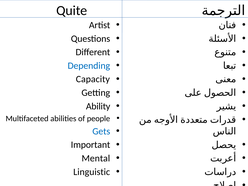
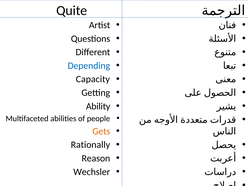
Gets colour: blue -> orange (101, 131)
Important: Important -> Rationally (90, 145)
Mental: Mental -> Reason (96, 158)
Linguistic: Linguistic -> Wechsler (92, 172)
